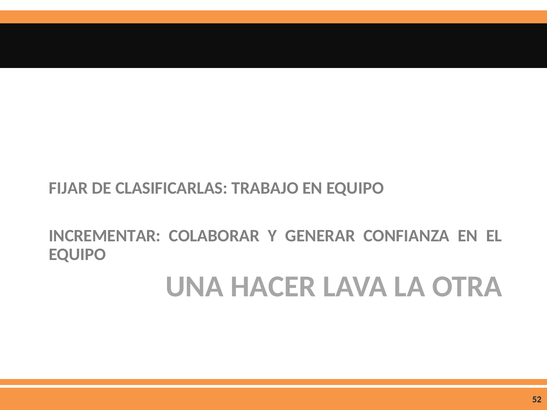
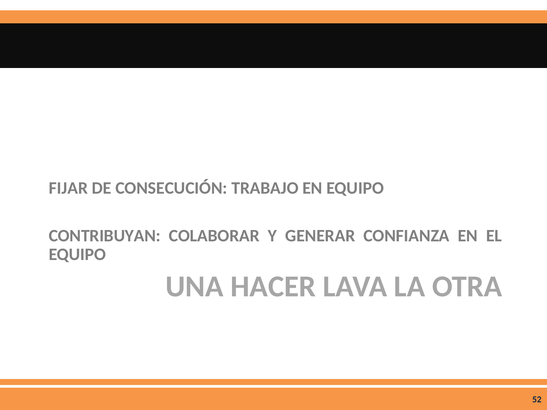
CLASIFICARLAS: CLASIFICARLAS -> CONSECUCIÓN (171, 188)
INCREMENTAR: INCREMENTAR -> CONTRIBUYAN (105, 236)
